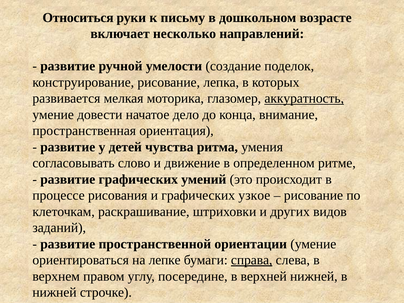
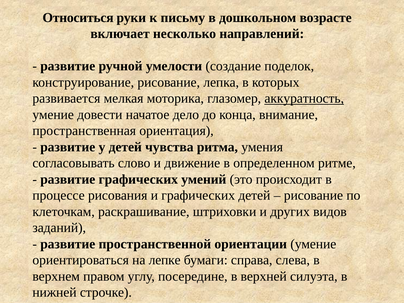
графических узкое: узкое -> детей (254, 195)
справа underline: present -> none (252, 260)
верхней нижней: нижней -> силуэта (314, 276)
